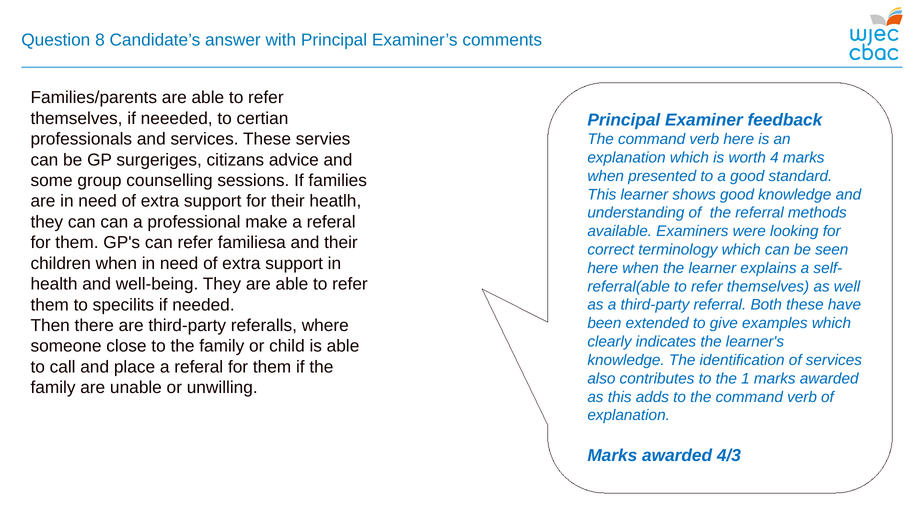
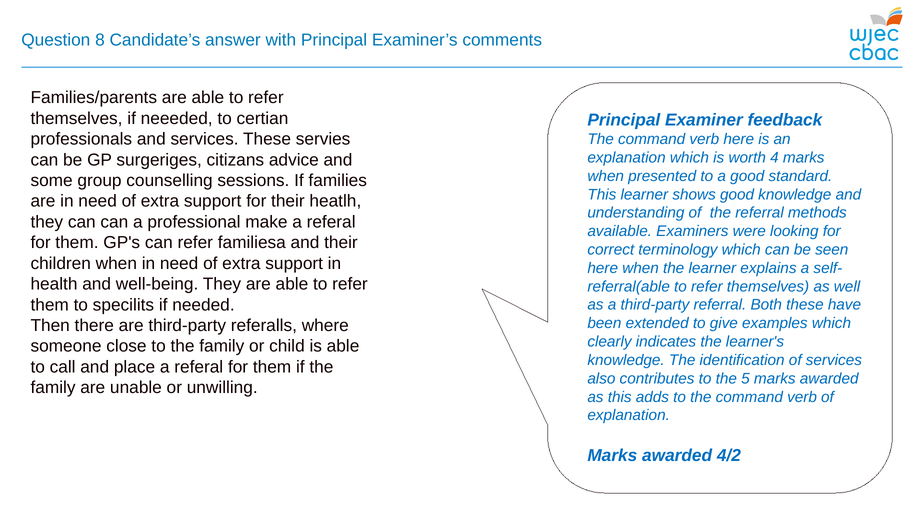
1: 1 -> 5 (745, 379)
4/3: 4/3 -> 4/2 (729, 456)
